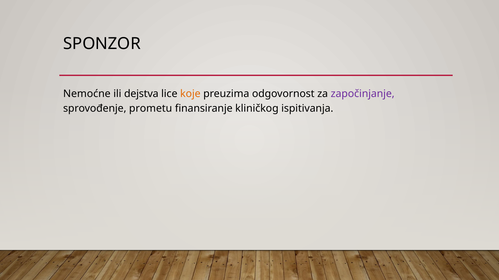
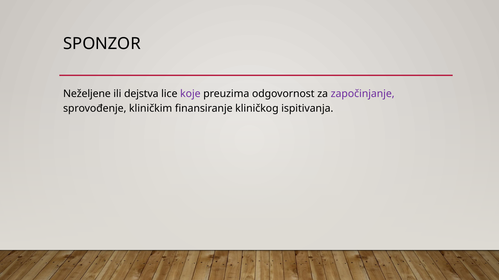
Nemoćne: Nemoćne -> Neželjene (87, 94)
koje colour: orange -> purple (190, 94)
prometu: prometu -> kliničkim (151, 109)
